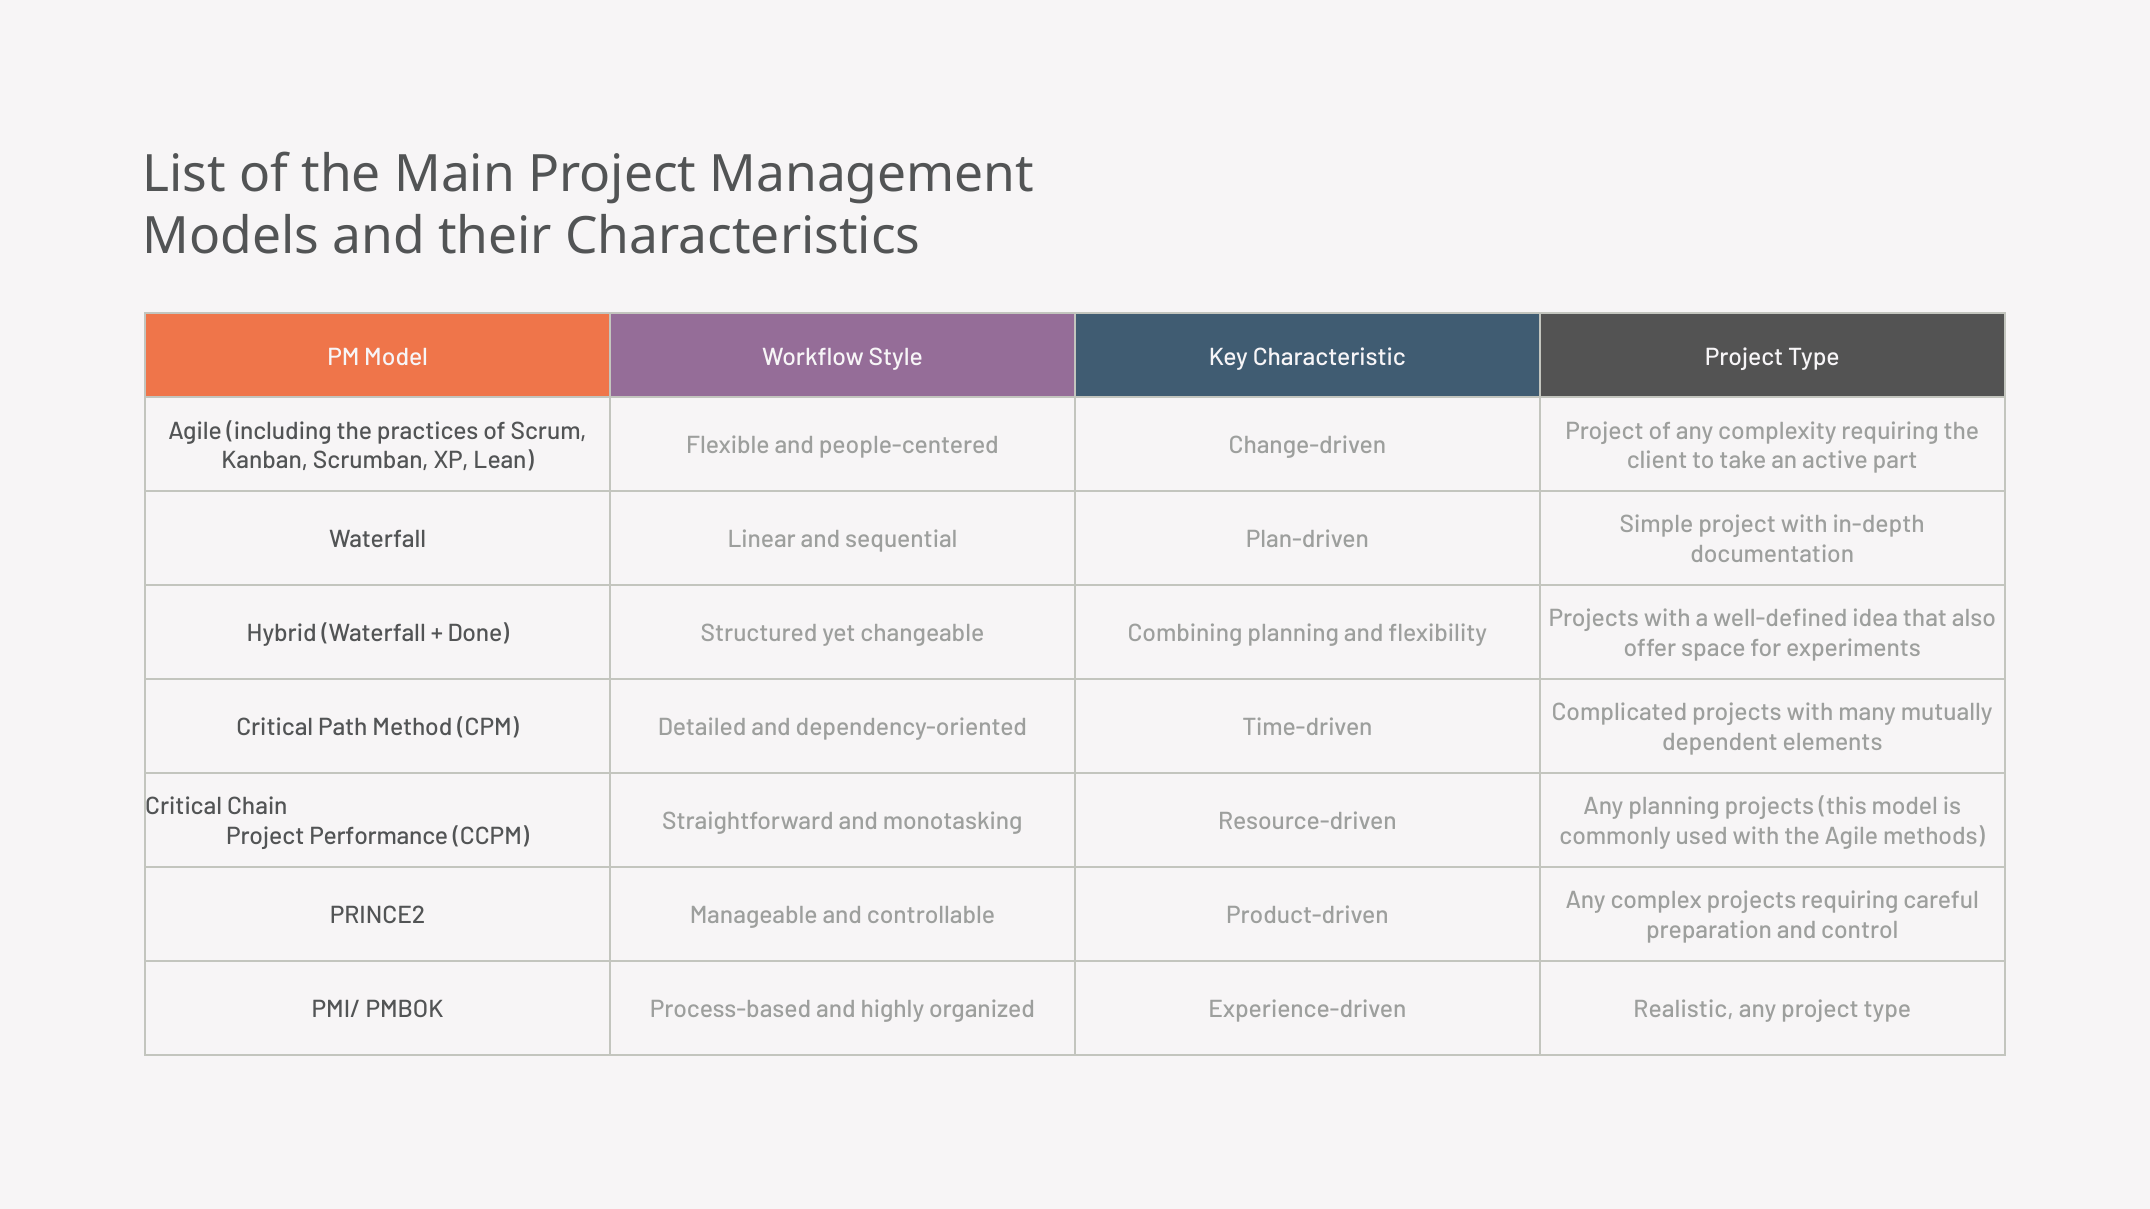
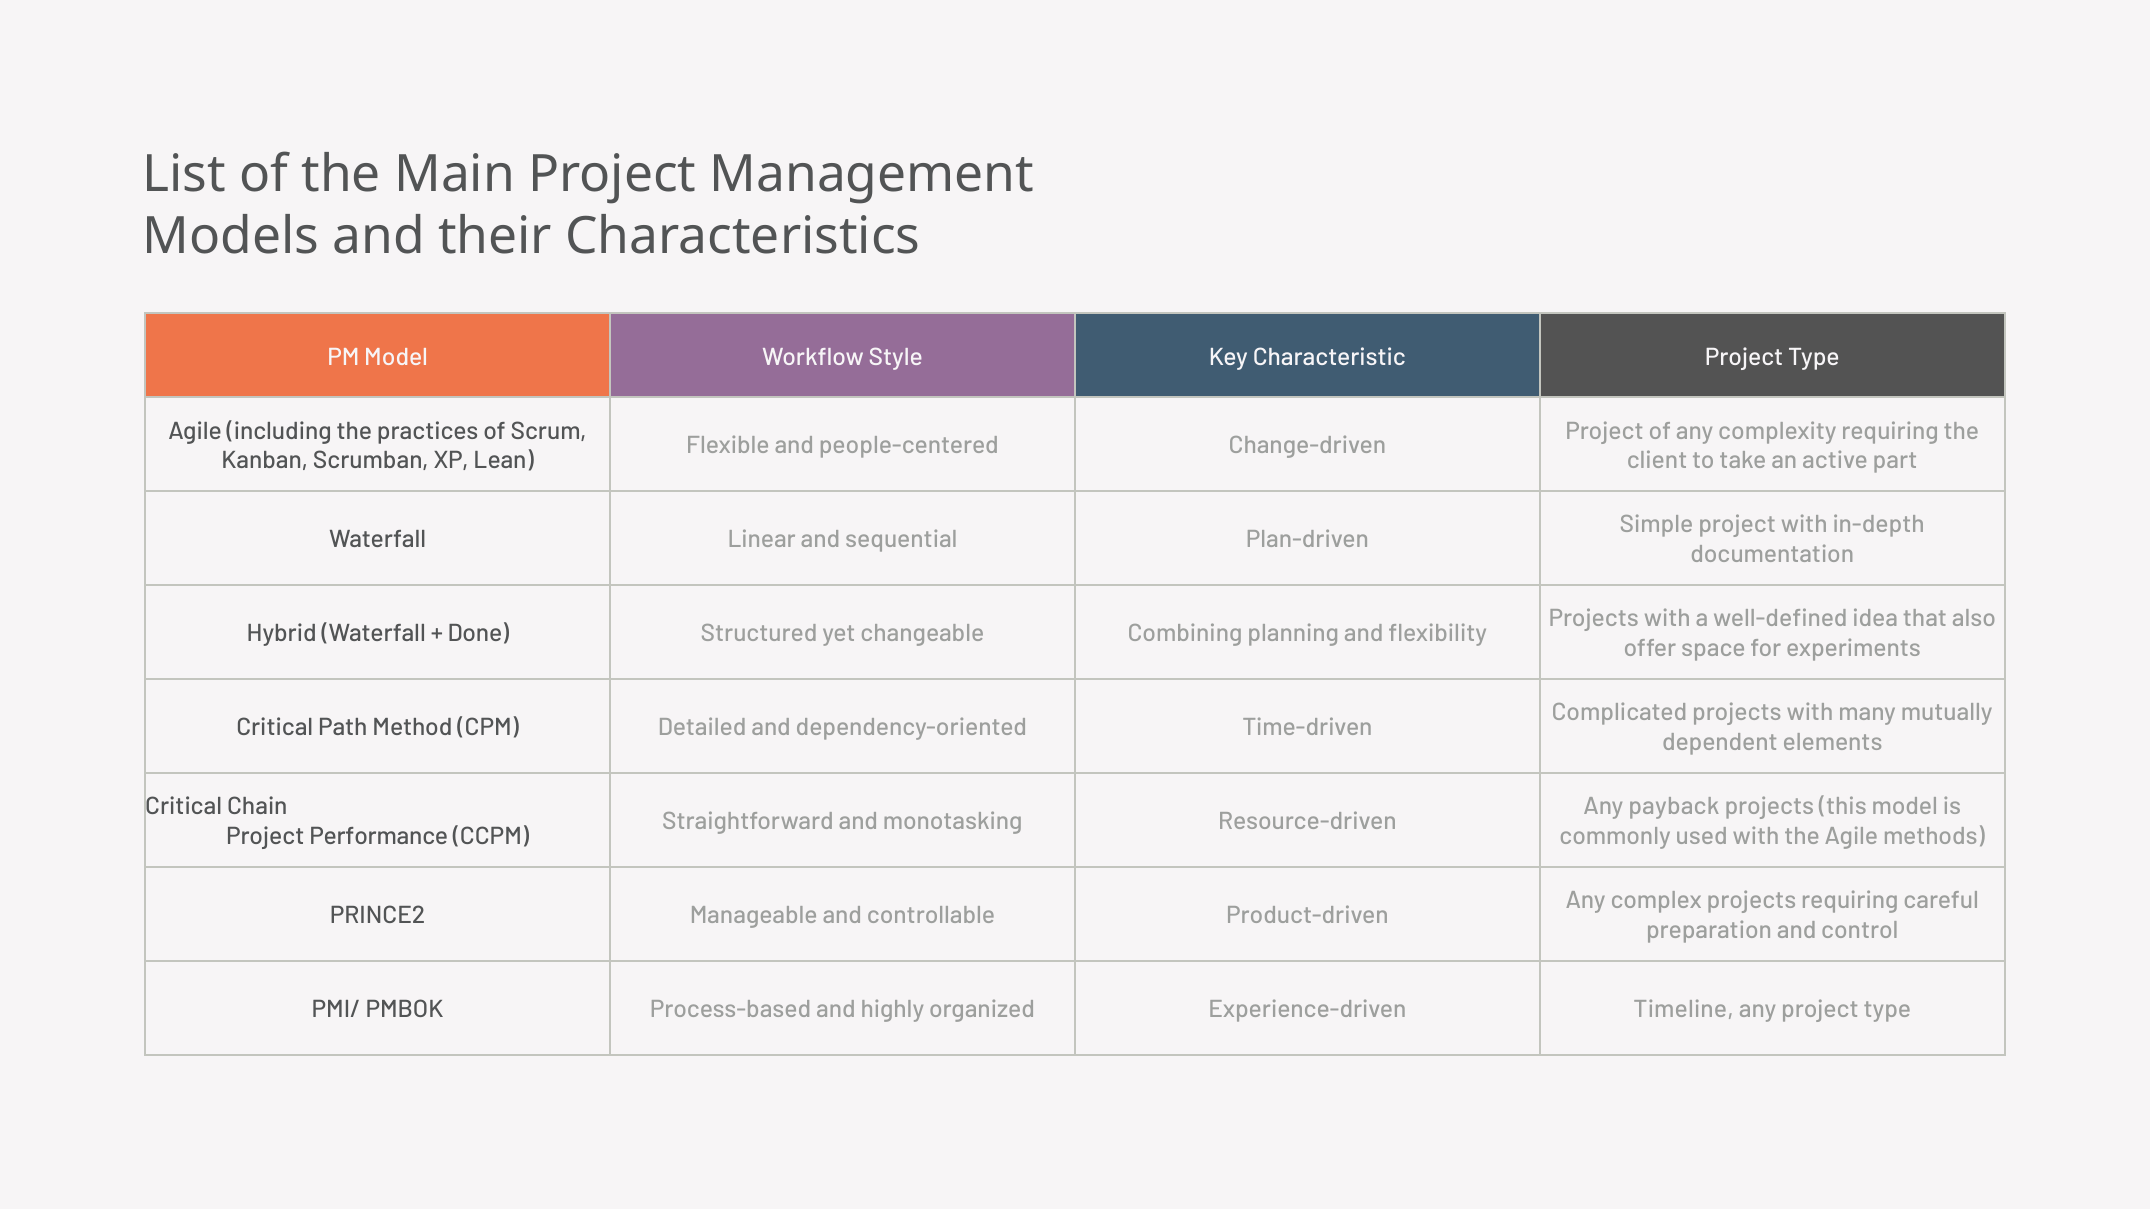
Any planning: planning -> payback (1674, 807)
Realistic: Realistic -> Timeline (1684, 1010)
